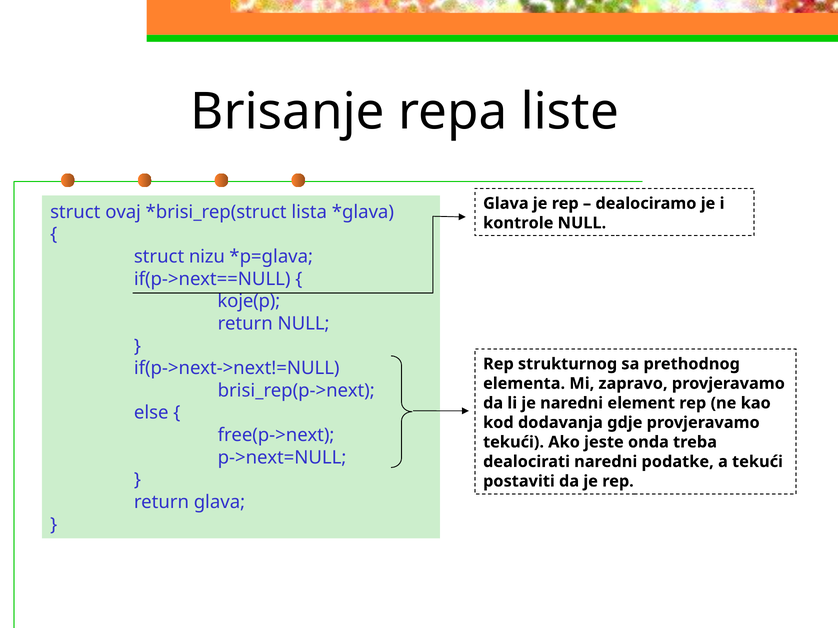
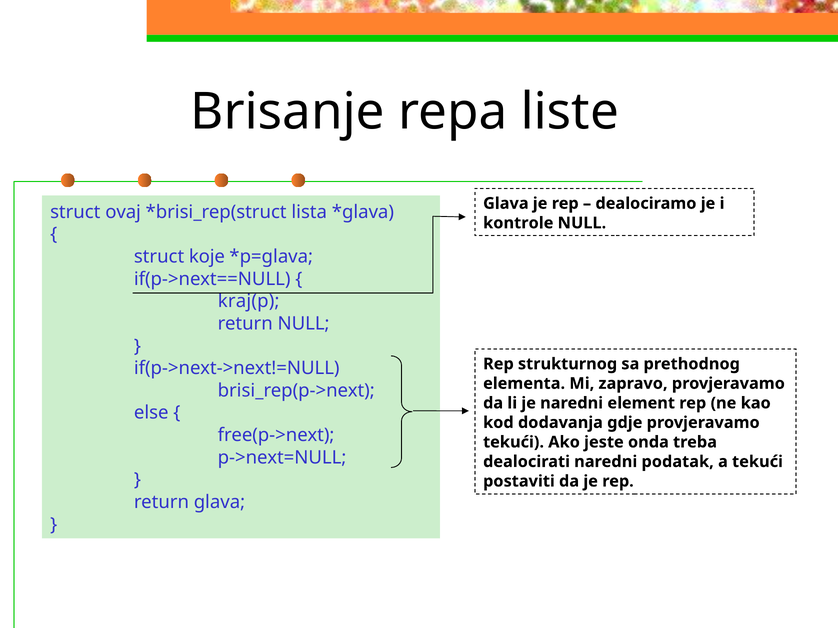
nizu: nizu -> koje (207, 257)
koje(p: koje(p -> kraj(p (249, 301)
podatke: podatke -> podatak (678, 462)
